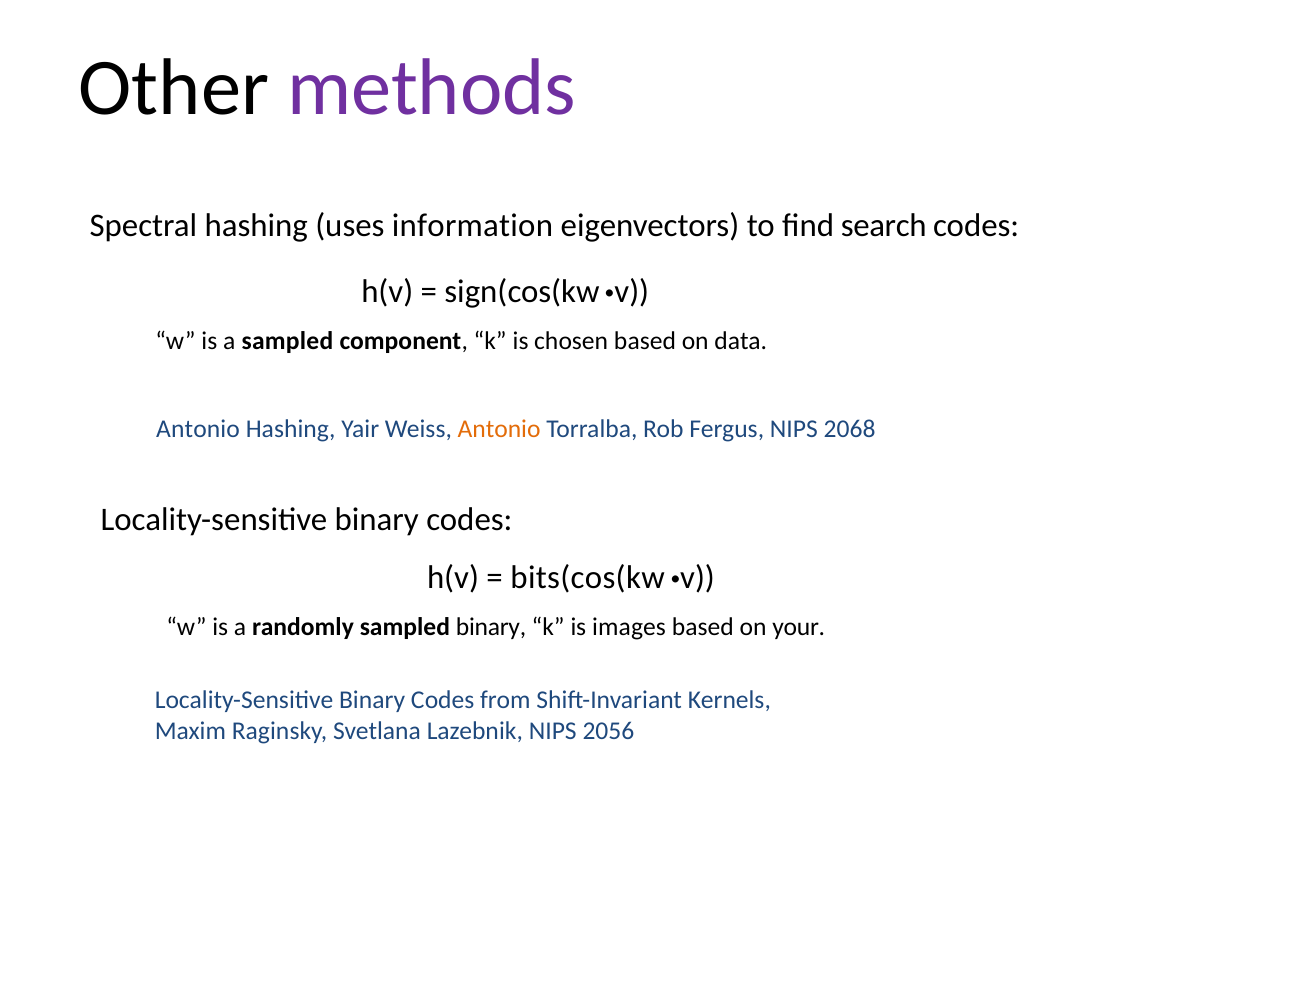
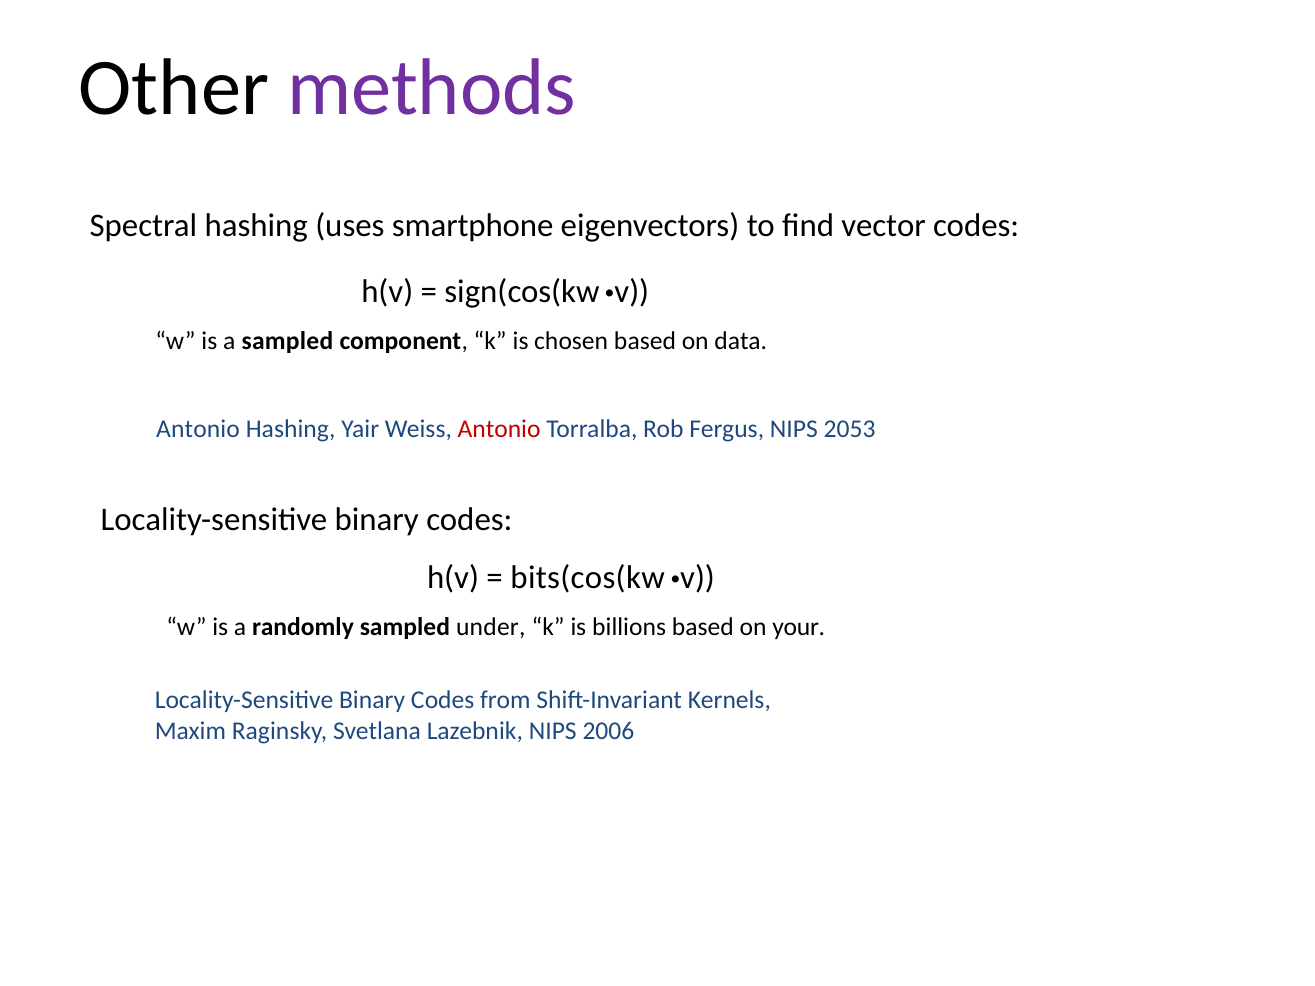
information: information -> smartphone (473, 226)
search: search -> vector (884, 226)
Antonio colour: orange -> red (499, 429)
2068: 2068 -> 2053 (850, 429)
sampled binary: binary -> under (491, 627)
images: images -> billions (629, 627)
2056: 2056 -> 2006 (608, 731)
